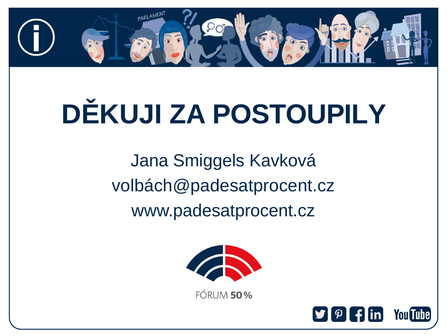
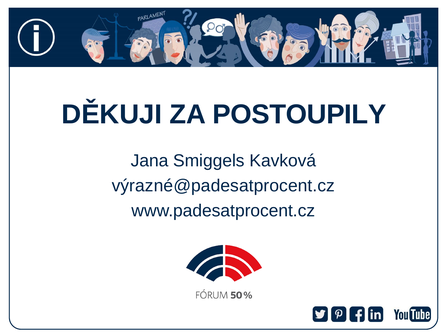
volbách@padesatprocent.cz: volbách@padesatprocent.cz -> výrazné@padesatprocent.cz (223, 186)
